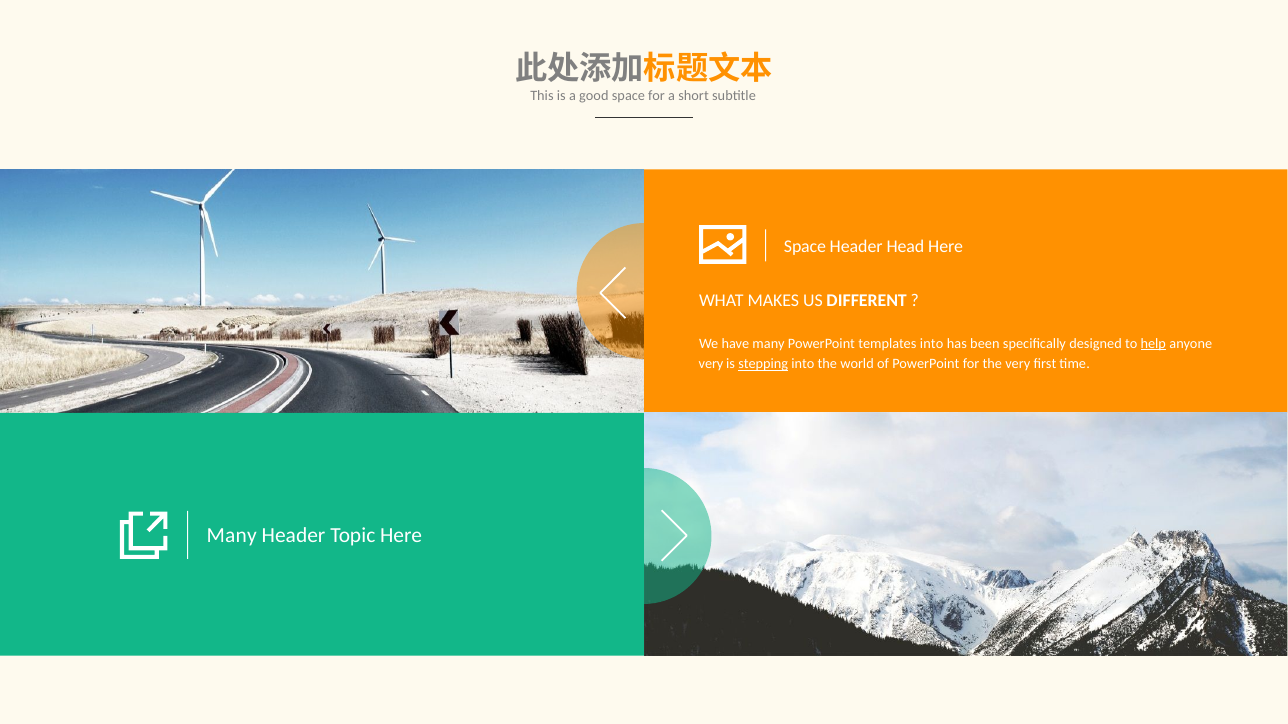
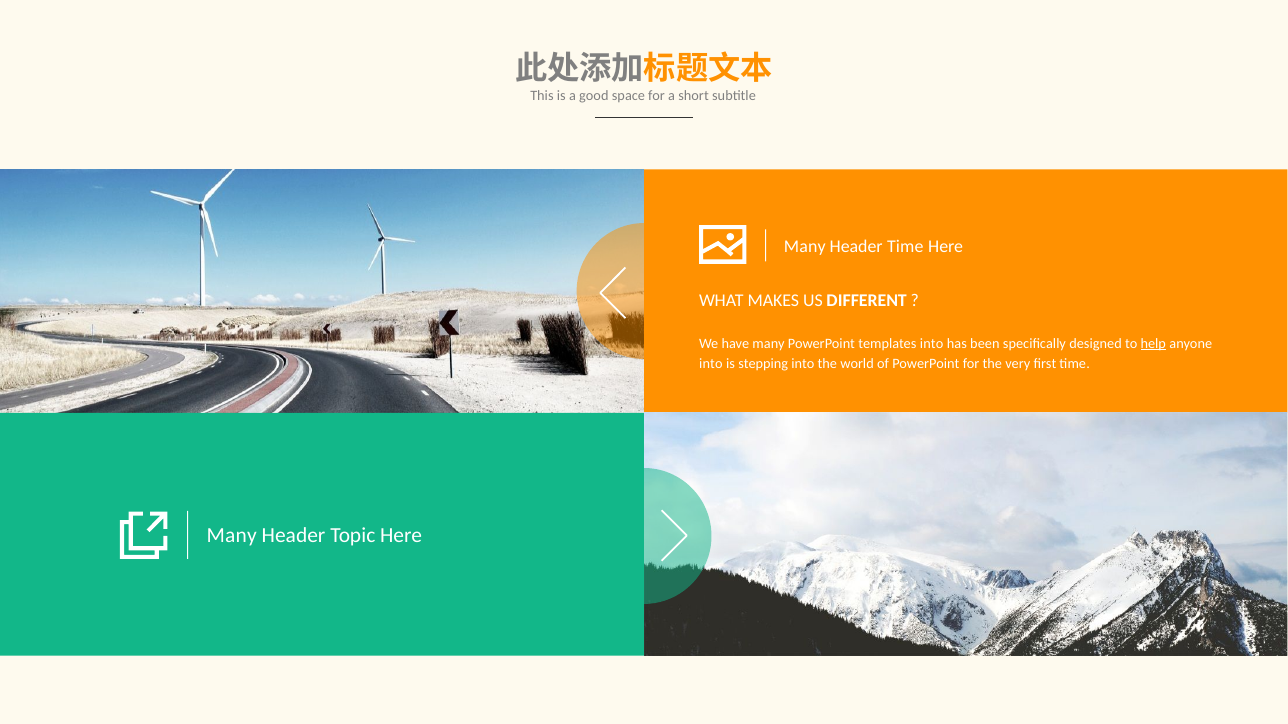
Space: Space -> Many (805, 246)
Header Head: Head -> Time (905, 246)
very: very -> into (711, 364)
stepping underline: present -> none (763, 364)
